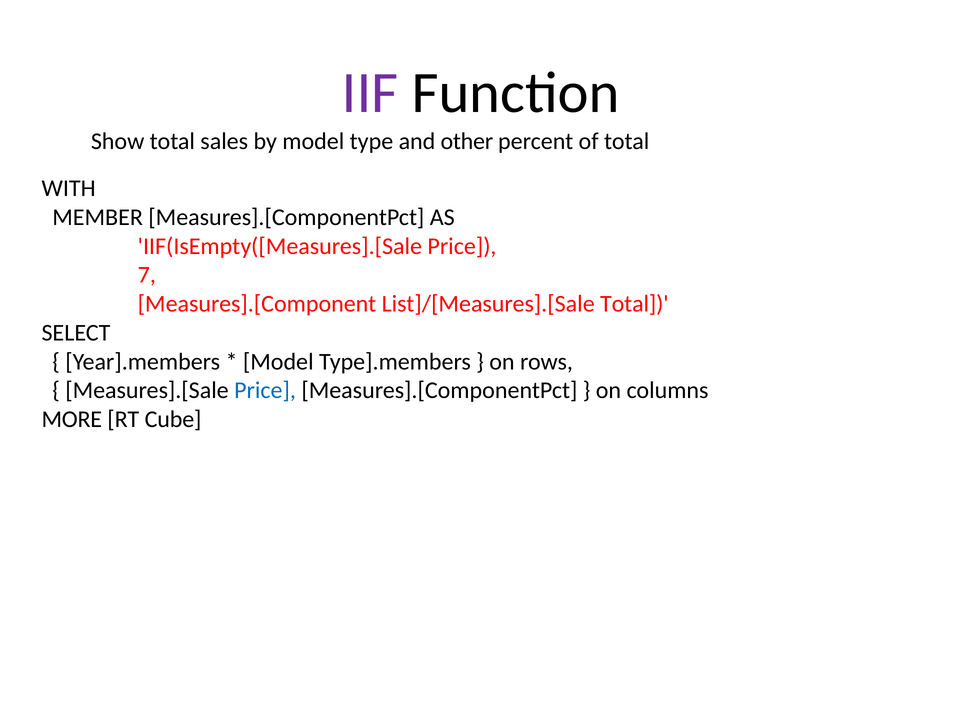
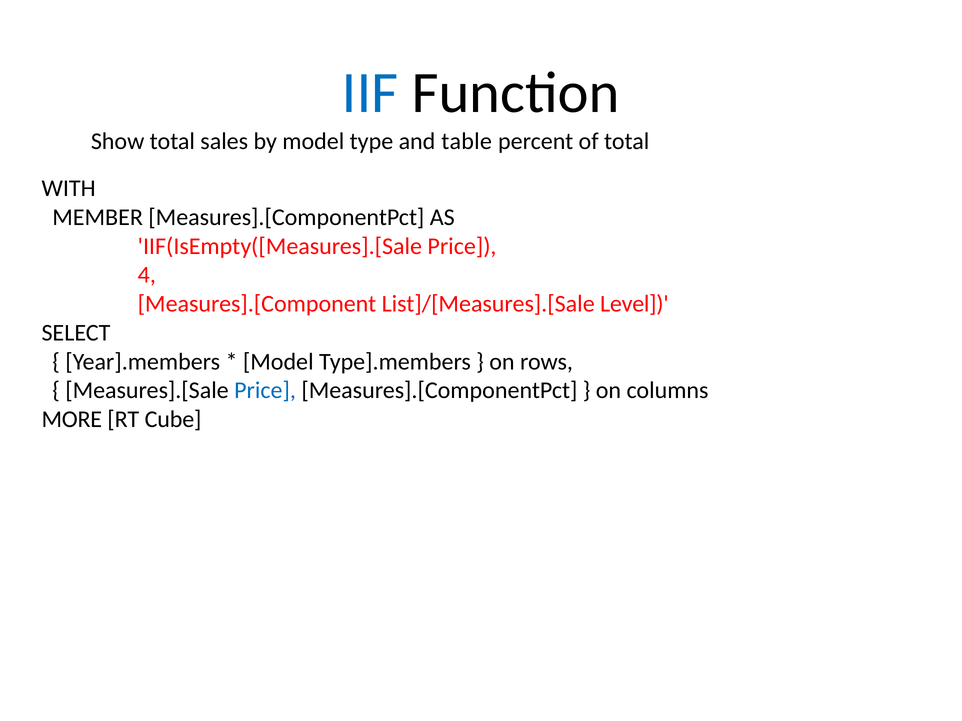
IIF colour: purple -> blue (370, 93)
other: other -> table (467, 141)
7: 7 -> 4 (147, 275)
List]/[Measures].[Sale Total: Total -> Level (634, 304)
